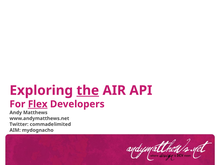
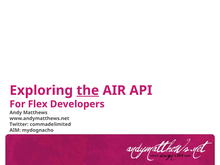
Flex underline: present -> none (38, 104)
